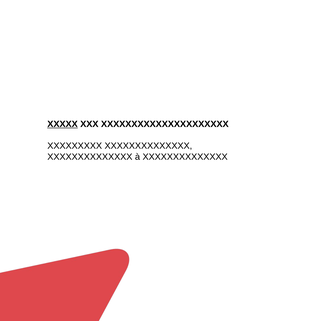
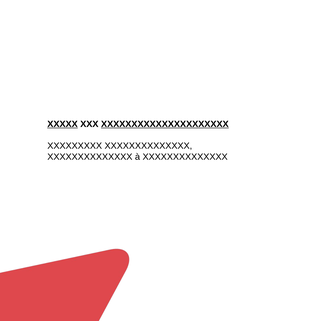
XXXXXXXXXXXXXXXXXXXXX underline: none -> present (165, 124)
